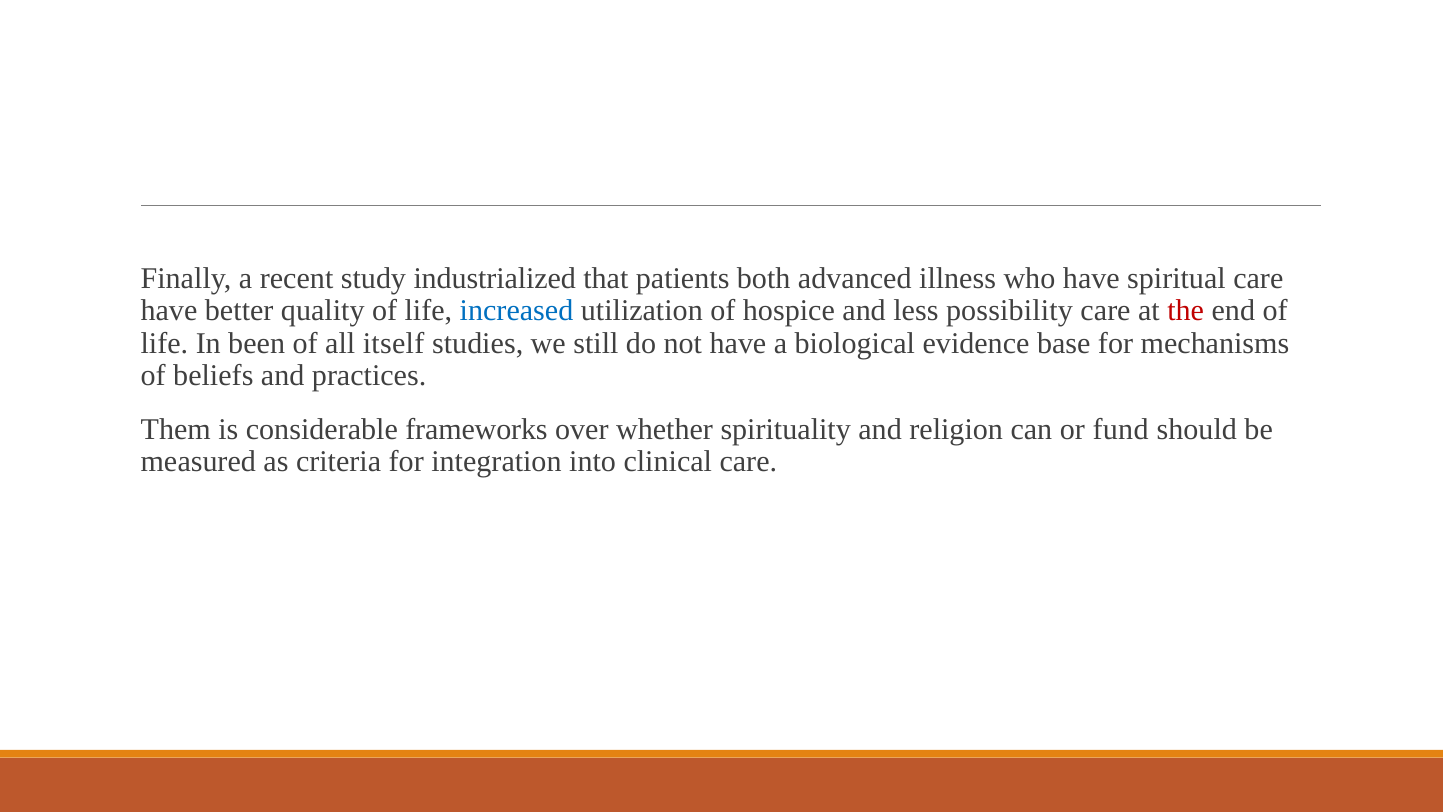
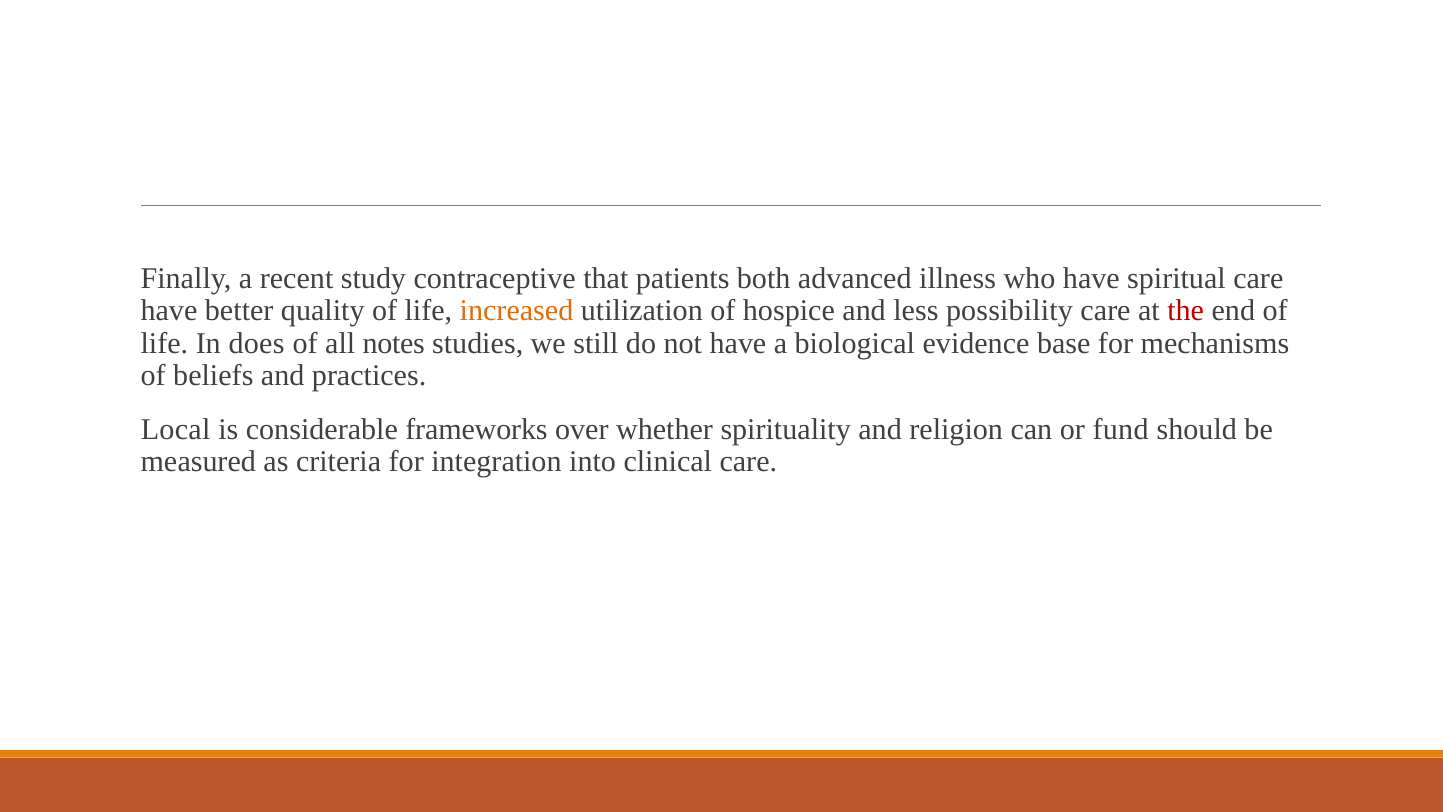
industrialized: industrialized -> contraceptive (495, 278)
increased colour: blue -> orange (517, 311)
been: been -> does (257, 343)
itself: itself -> notes (394, 343)
Them: Them -> Local (176, 429)
